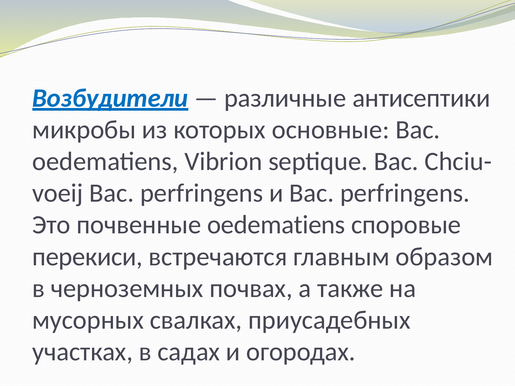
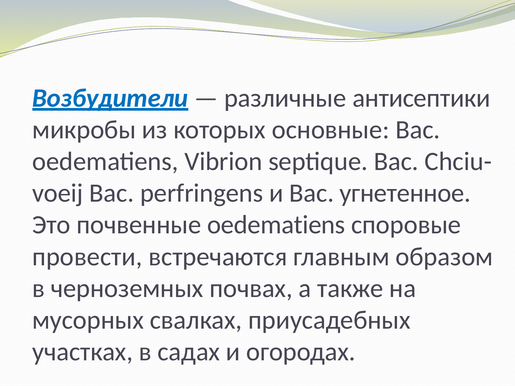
и Вас perfringens: perfringens -> угнетенное (405, 193)
перекиси: перекиси -> провести (87, 257)
